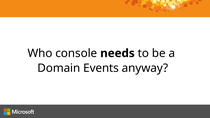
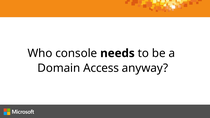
Events: Events -> Access (101, 68)
